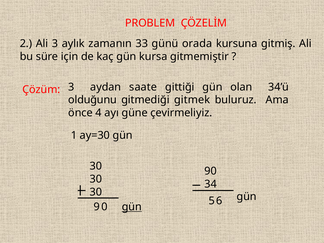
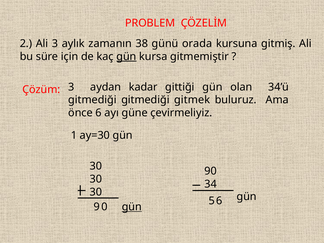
33: 33 -> 38 (142, 44)
gün underline: none -> present (126, 57)
saate: saate -> kadar (143, 87)
olduğunu: olduğunu -> gitmediği (92, 100)
önce 4: 4 -> 6 (99, 113)
